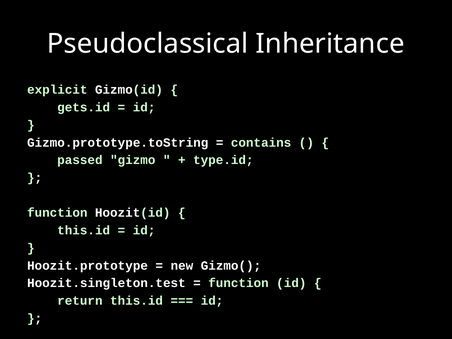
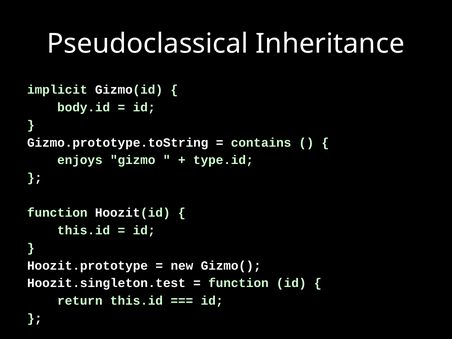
explicit: explicit -> implicit (57, 90)
gets.id: gets.id -> body.id (84, 107)
passed: passed -> enjoys (80, 160)
